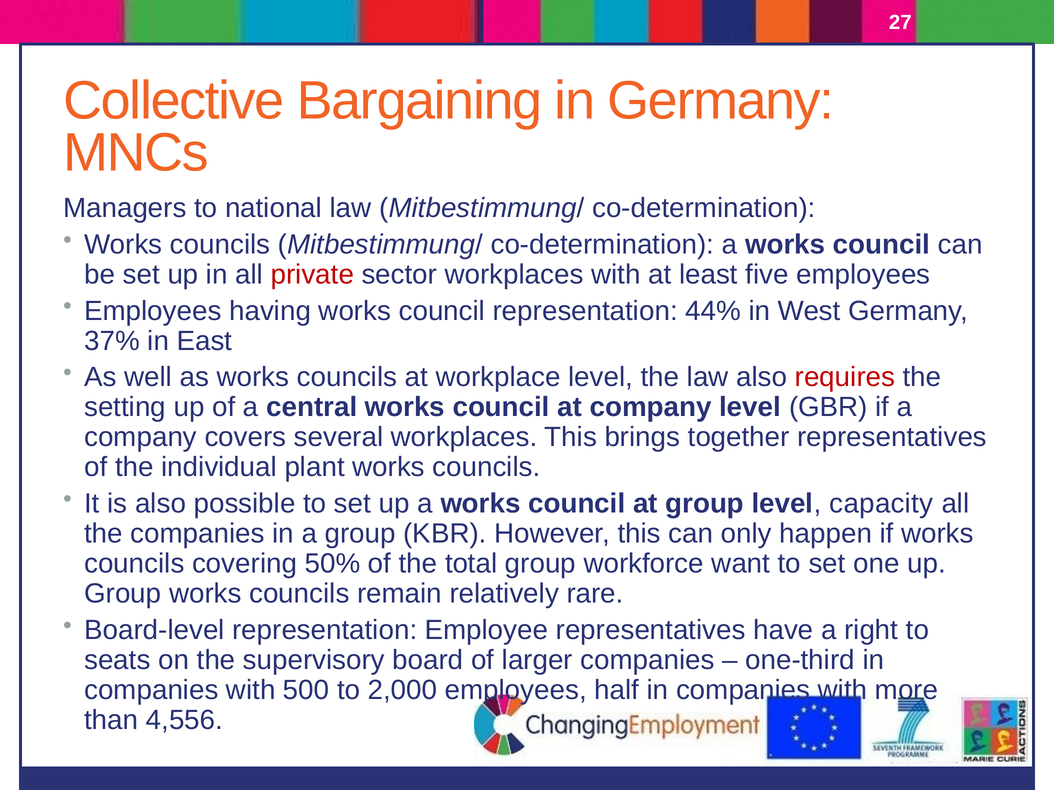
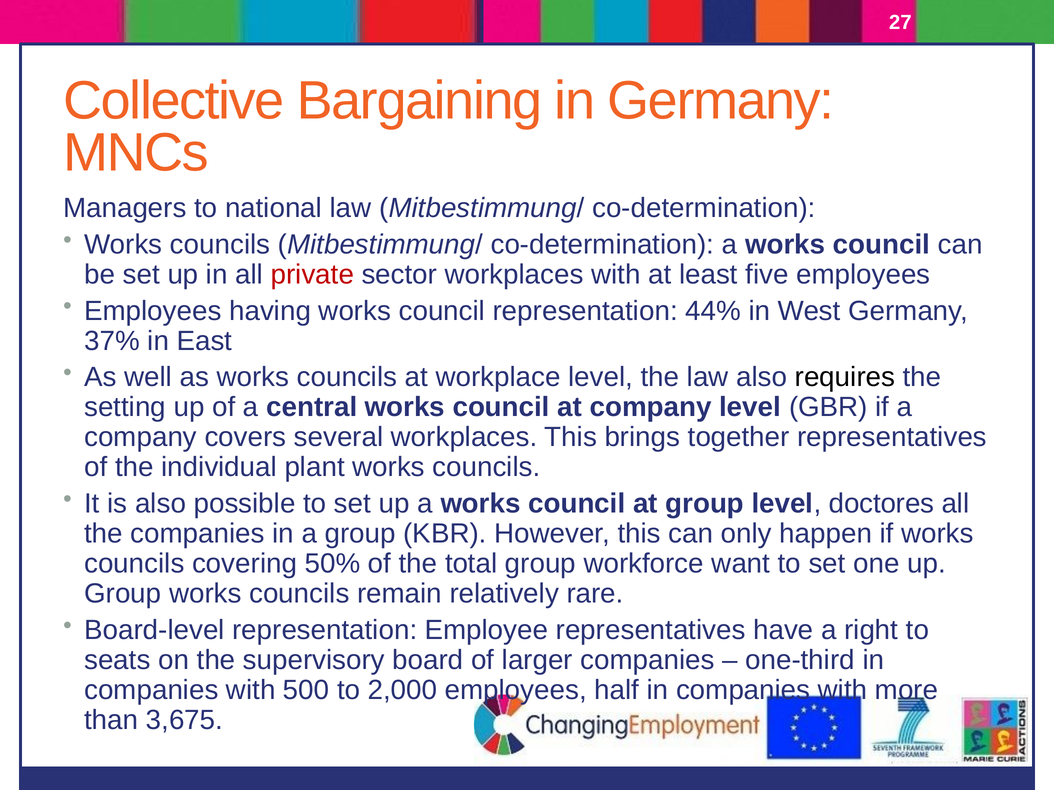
requires colour: red -> black (845, 377)
capacity: capacity -> doctores (882, 504)
4,556: 4,556 -> 3,675 (184, 721)
